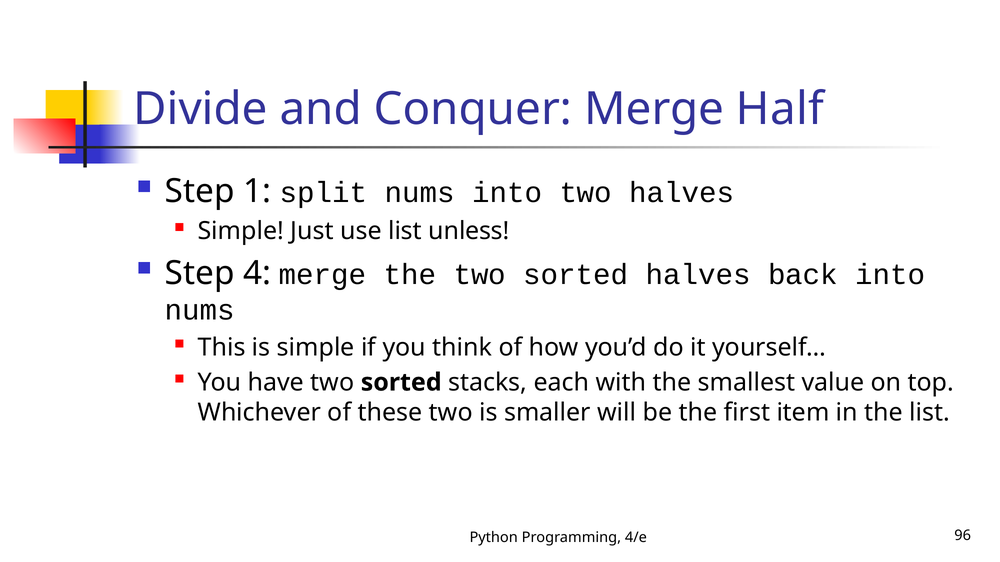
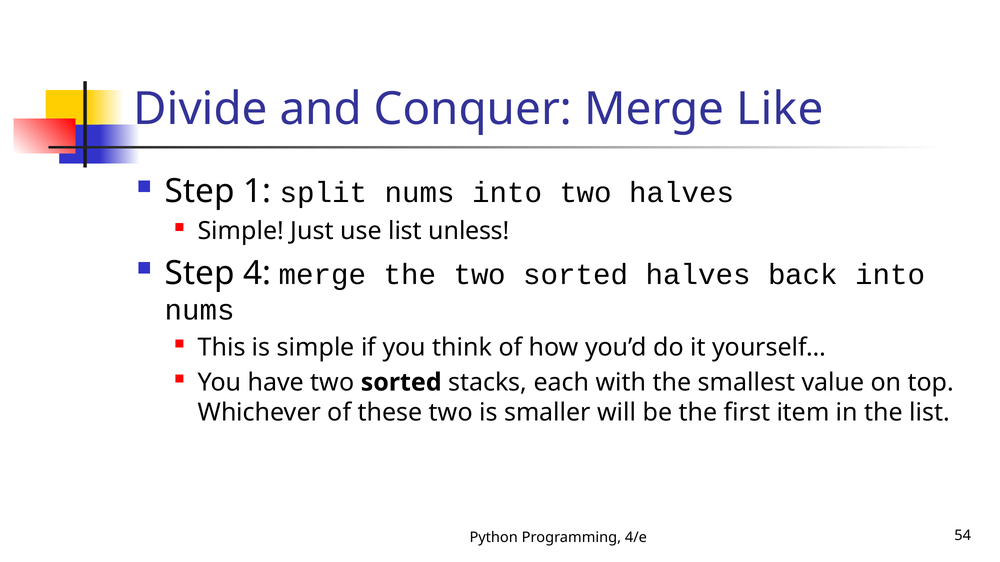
Half: Half -> Like (780, 109)
96: 96 -> 54 (963, 536)
